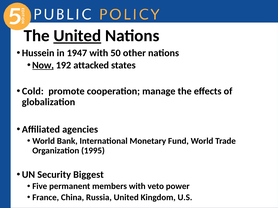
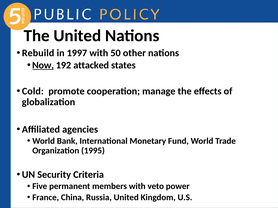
United underline: present -> none (77, 36)
Hussein: Hussein -> Rebuild (38, 53)
1947: 1947 -> 1997 (77, 53)
Biggest: Biggest -> Criteria (89, 175)
